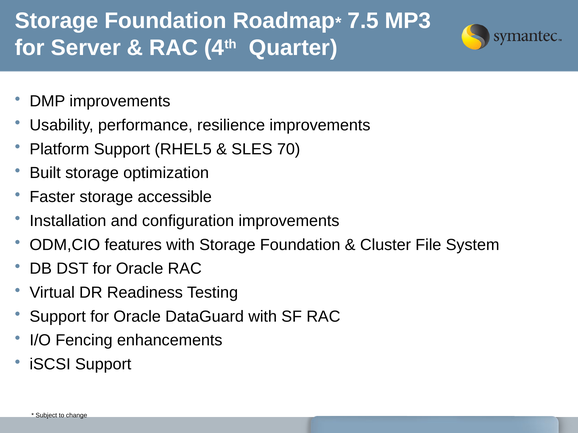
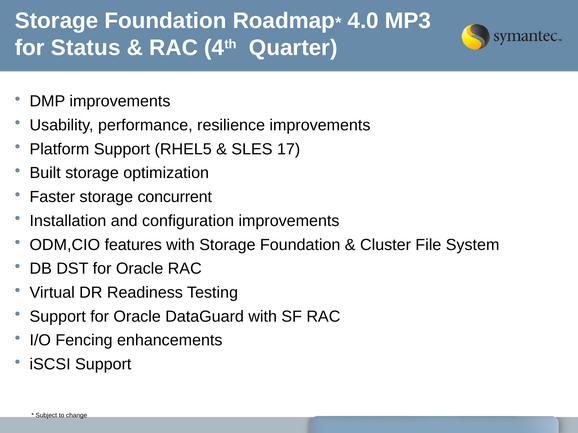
7.5: 7.5 -> 4.0 (363, 21)
Server: Server -> Status (86, 48)
70: 70 -> 17 (289, 149)
accessible: accessible -> concurrent (175, 197)
